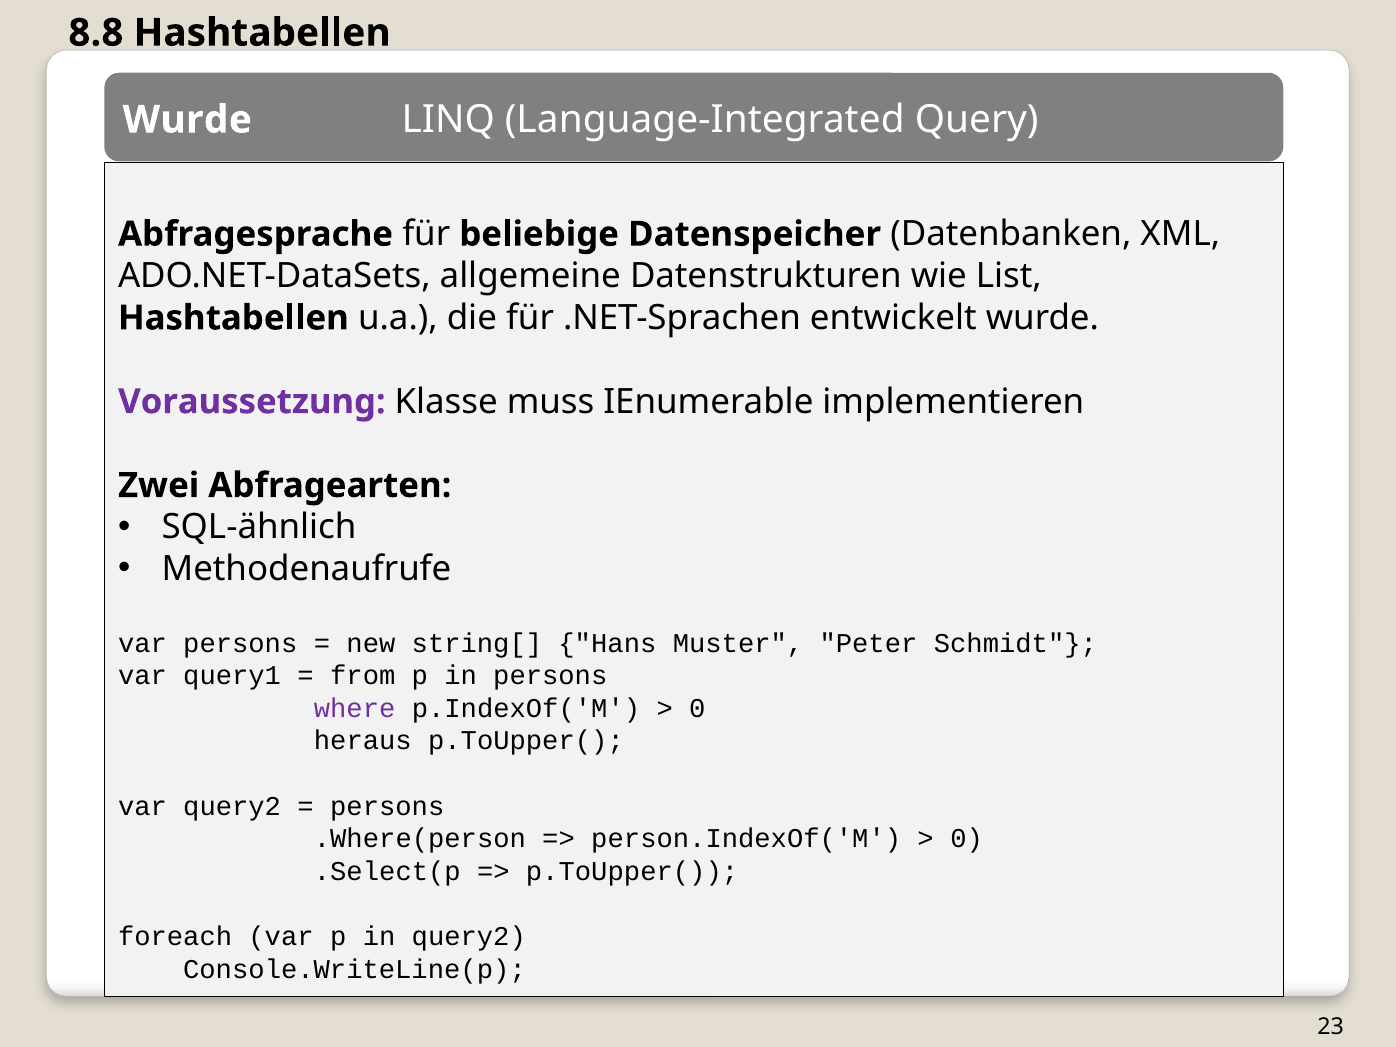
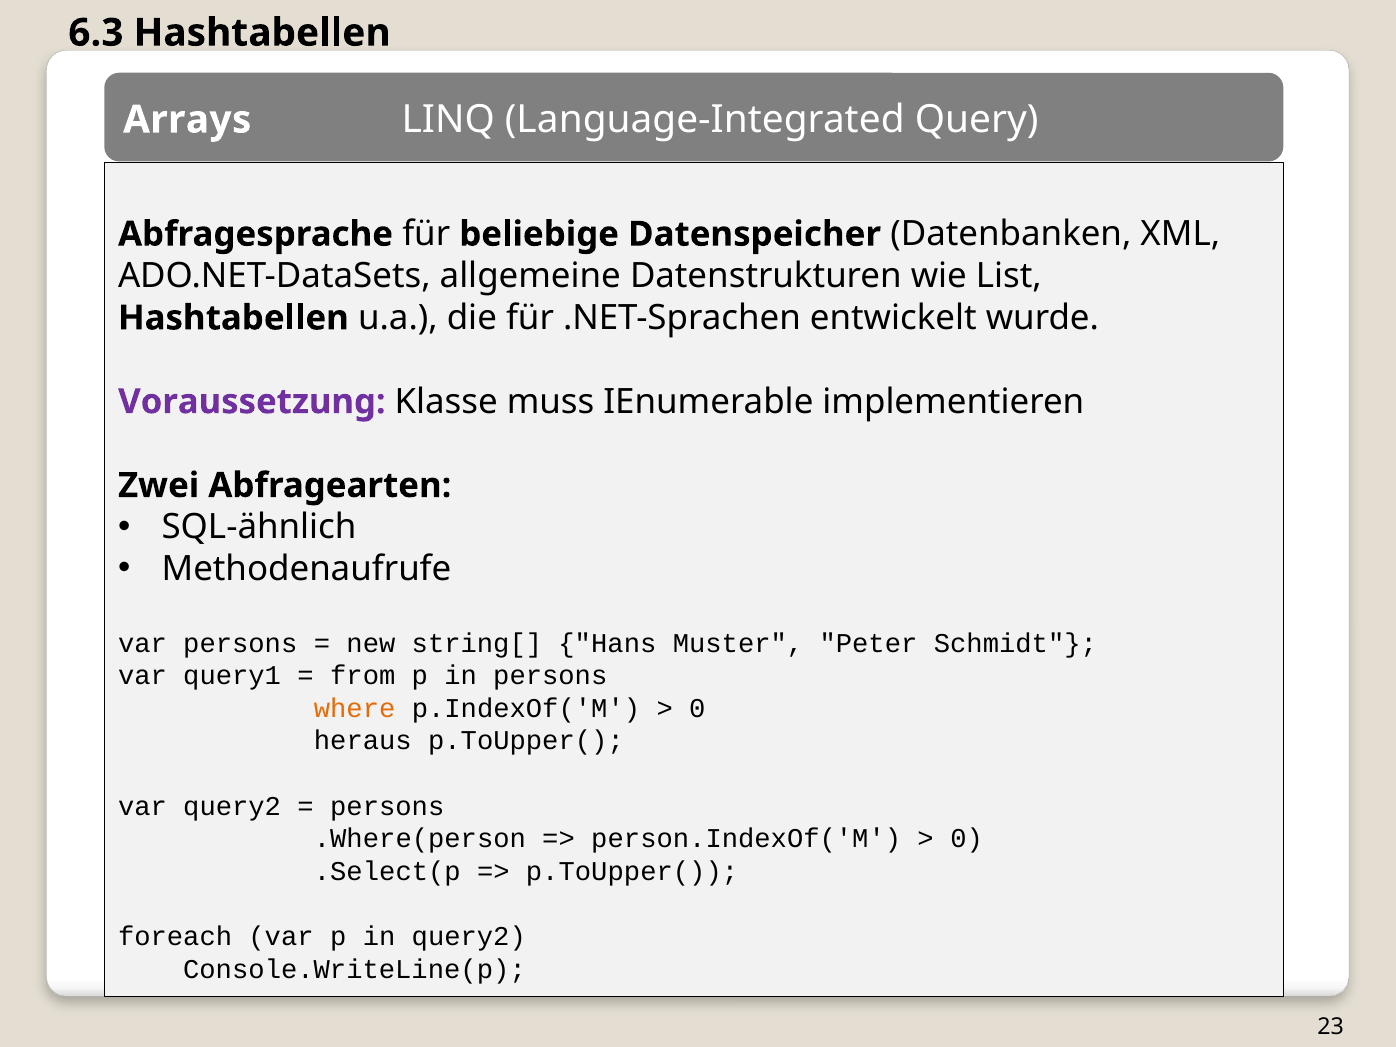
8.8: 8.8 -> 6.3 (96, 33)
Wurde: Wurde -> Arrays (187, 120)
where colour: purple -> orange (355, 708)
